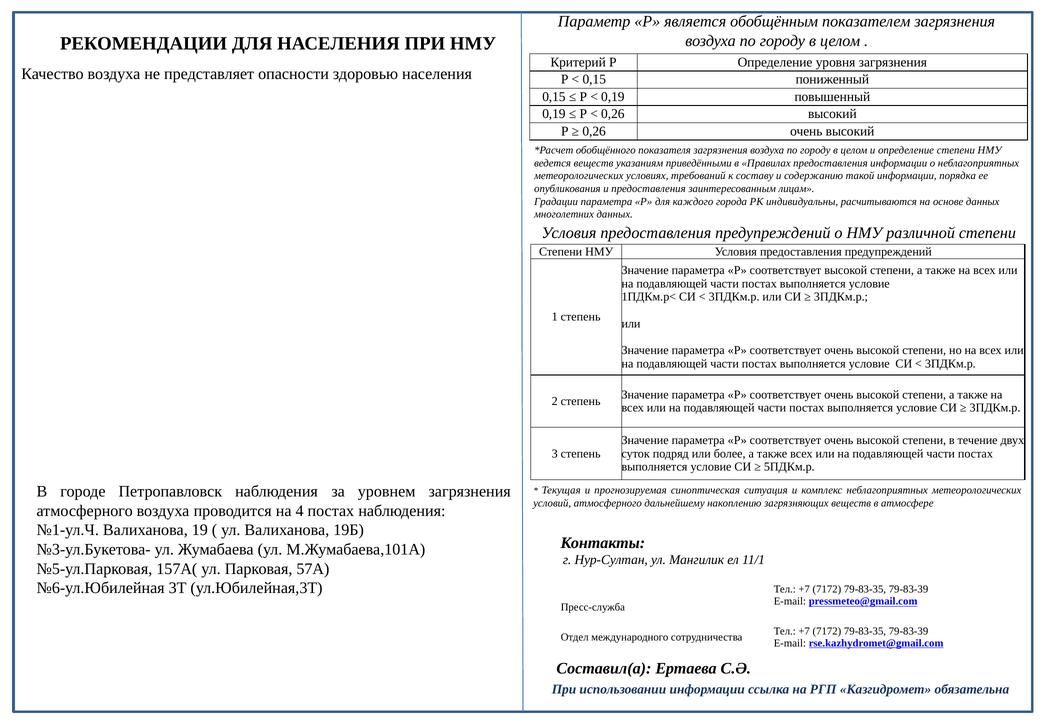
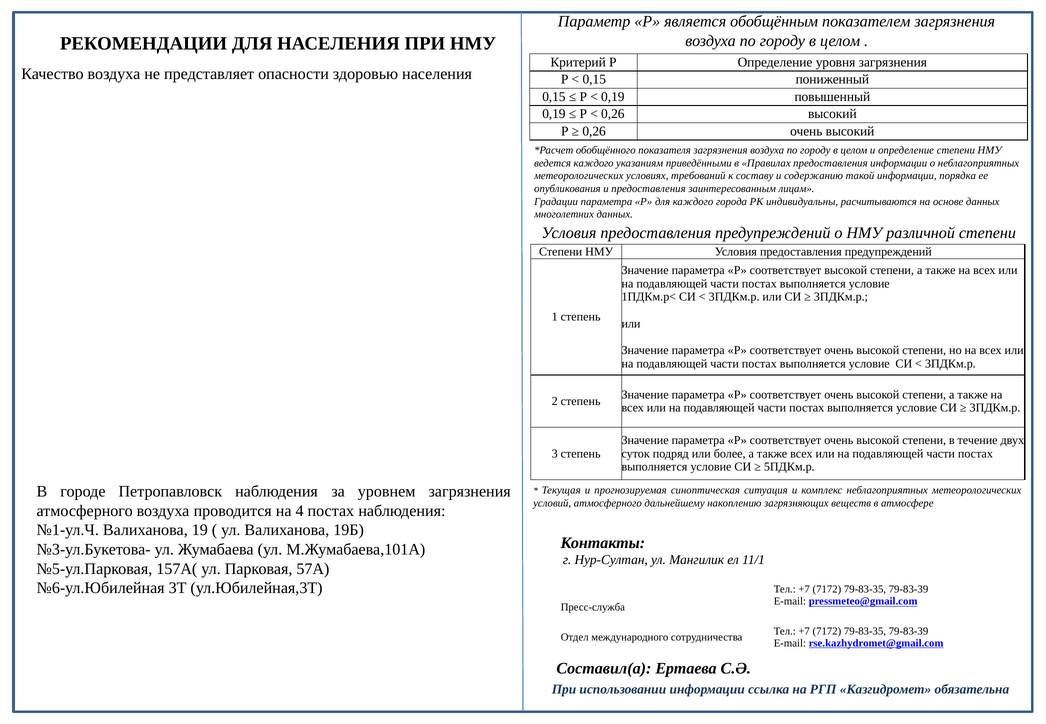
ведется веществ: веществ -> каждого (594, 163)
